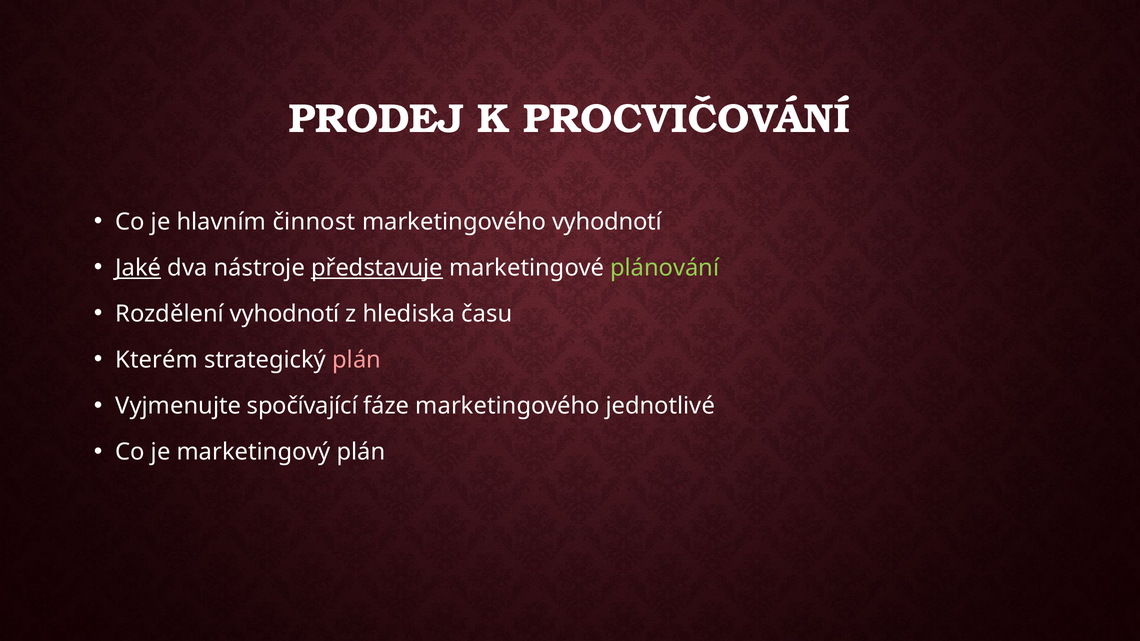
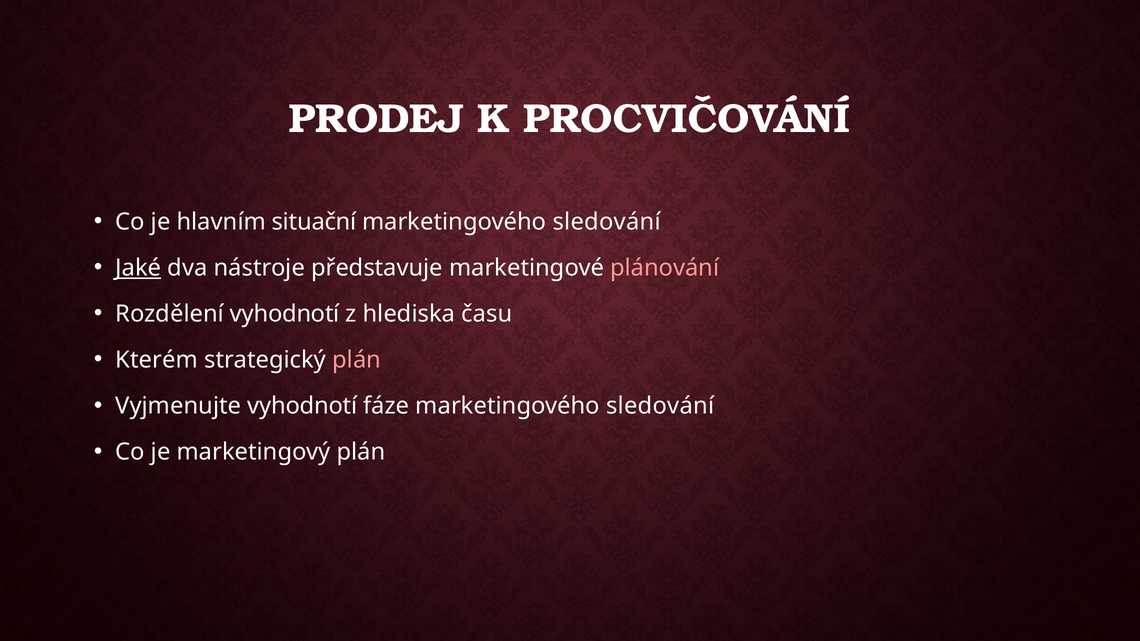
činnost: činnost -> situační (314, 222)
vyhodnotí: vyhodnotí -> sledování (607, 222)
představuje underline: present -> none (377, 268)
plánování colour: light green -> pink (665, 268)
Vyjmenujte spočívající: spočívající -> vyhodnotí (302, 406)
fáze marketingového jednotlivé: jednotlivé -> sledování (660, 406)
